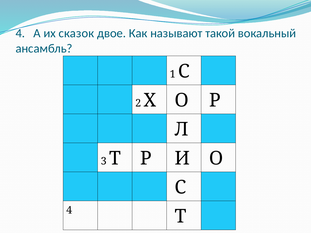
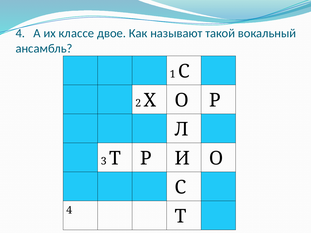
сказок: сказок -> классе (76, 33)
